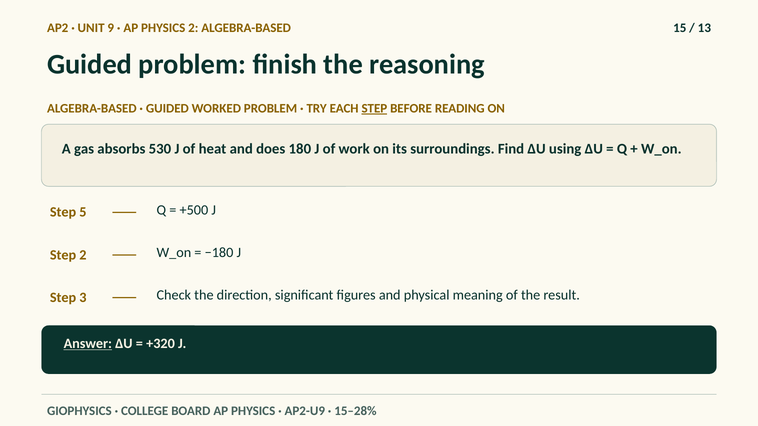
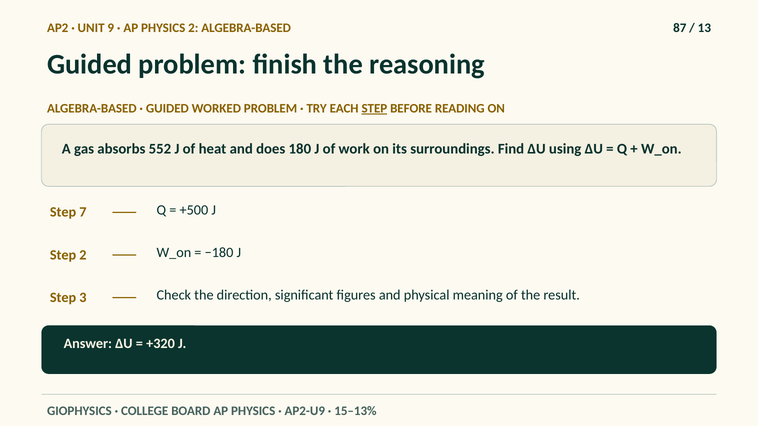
15: 15 -> 87 (680, 28)
530: 530 -> 552 (160, 149)
5: 5 -> 7 (83, 212)
Answer underline: present -> none (88, 344)
15–28%: 15–28% -> 15–13% (355, 411)
